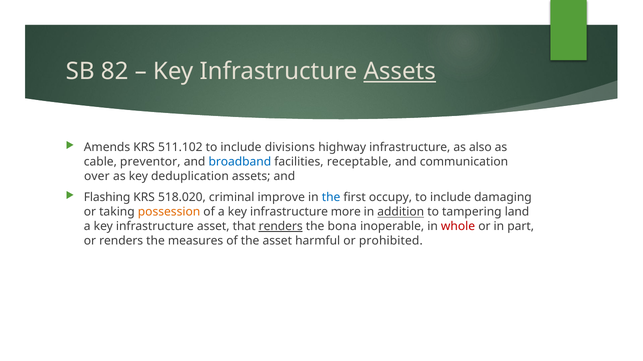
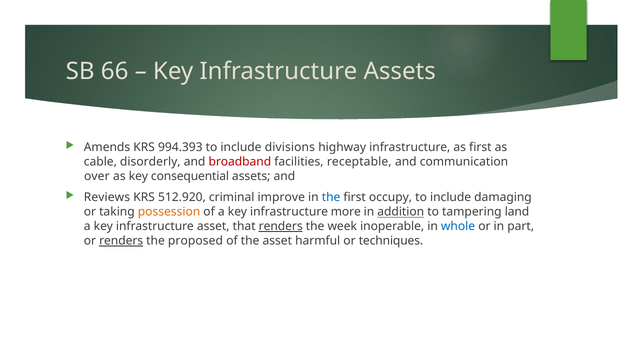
82: 82 -> 66 (115, 72)
Assets underline: present -> none (400, 72)
511.102: 511.102 -> 994.393 (180, 148)
as also: also -> first (480, 148)
preventor: preventor -> disorderly (150, 162)
broadband colour: blue -> red (240, 162)
deduplication: deduplication -> consequential (190, 177)
Flashing: Flashing -> Reviews (107, 198)
518.020: 518.020 -> 512.920 (182, 198)
bona: bona -> week (342, 227)
whole colour: red -> blue (458, 227)
renders underline: none -> present (121, 241)
measures: measures -> proposed (196, 241)
prohibited: prohibited -> techniques (391, 241)
